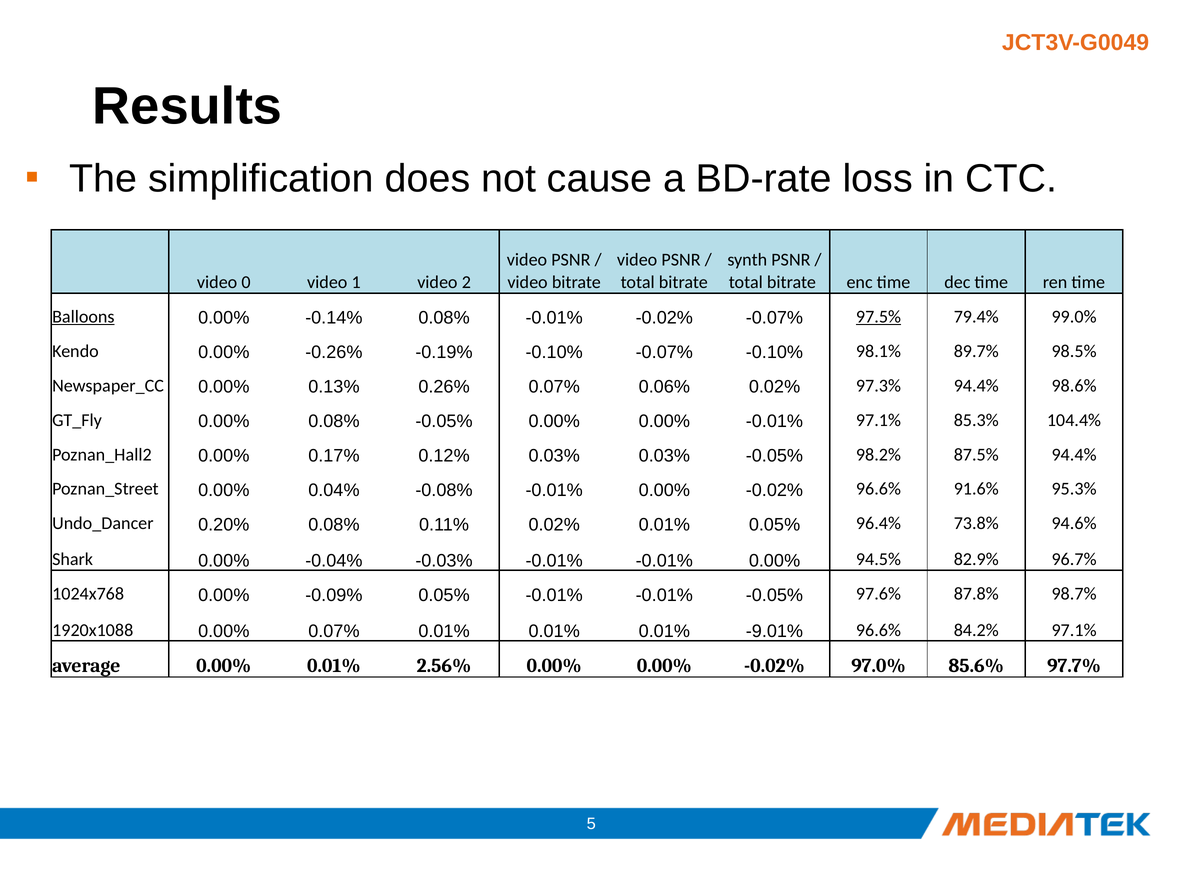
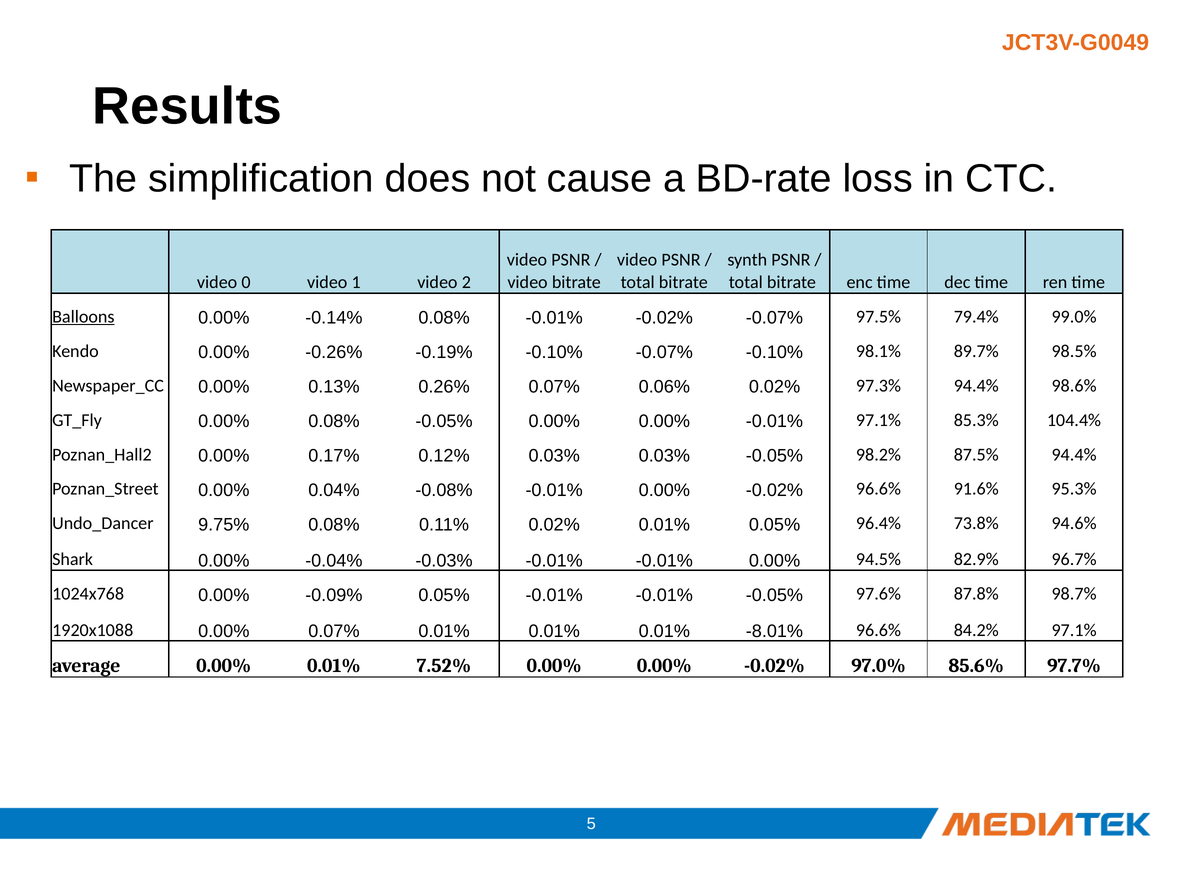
97.5% underline: present -> none (878, 316)
0.20%: 0.20% -> 9.75% (224, 524)
-9.01%: -9.01% -> -8.01% (774, 631)
2.56%: 2.56% -> 7.52% (444, 665)
